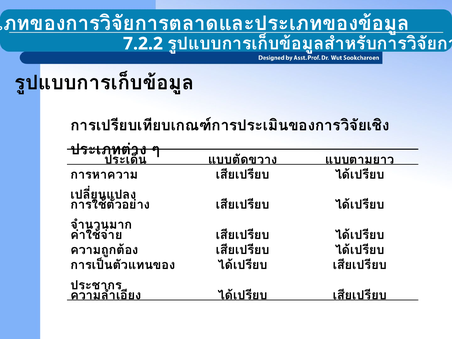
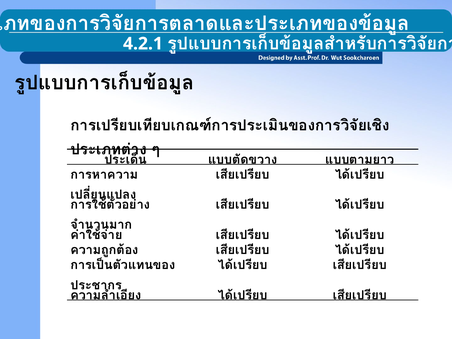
7.2.2: 7.2.2 -> 4.2.1 (143, 44)
